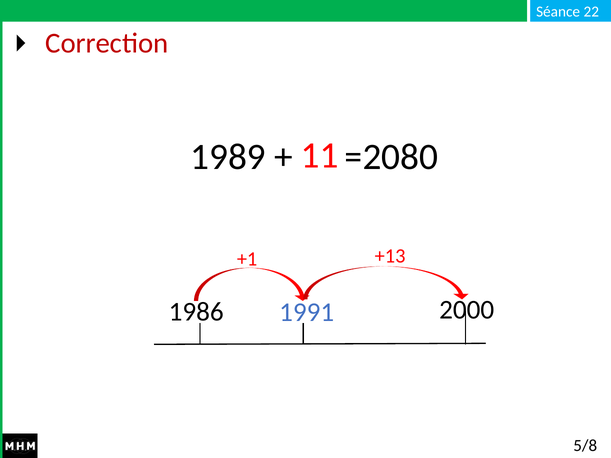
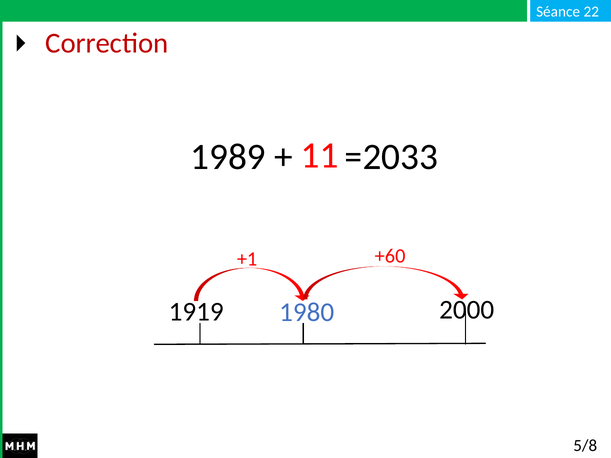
=2080: =2080 -> =2033 (391, 157)
+13: +13 -> +60 (390, 256)
1986: 1986 -> 1919 (196, 312)
1991: 1991 -> 1980 (307, 312)
